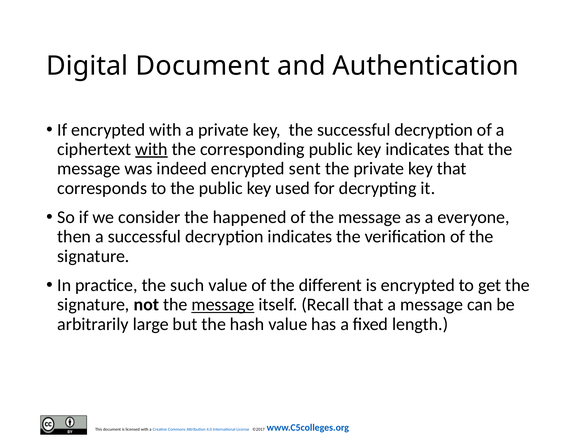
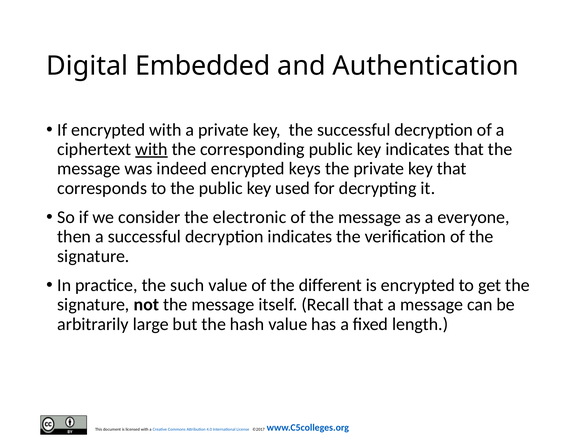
Digital Document: Document -> Embedded (203, 66)
sent: sent -> keys (305, 169)
happened: happened -> electronic (250, 217)
message underline: present -> none (223, 305)
